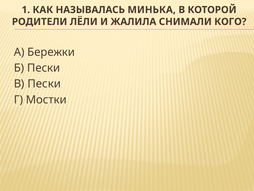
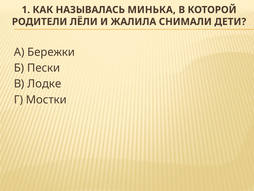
КОГО: КОГО -> ДЕТИ (230, 22)
В Пески: Пески -> Лодке (44, 84)
